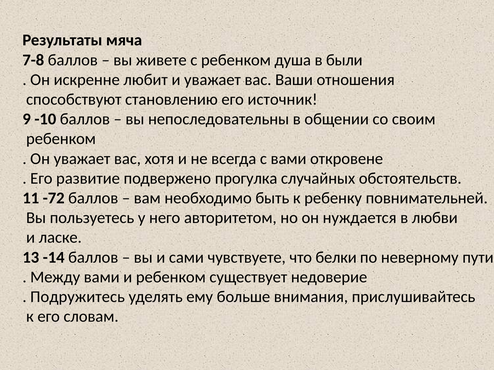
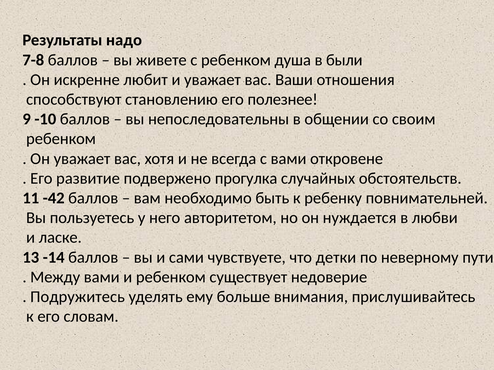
мяча: мяча -> надо (124, 40)
источник: источник -> полезнее (283, 100)
-72: -72 -> -42 (54, 198)
белки: белки -> детки (336, 258)
